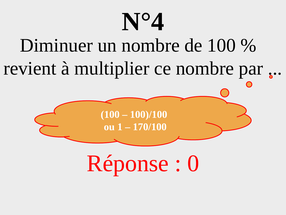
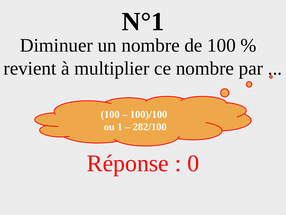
N°4: N°4 -> N°1 (143, 22)
170/100: 170/100 -> 282/100 (150, 127)
